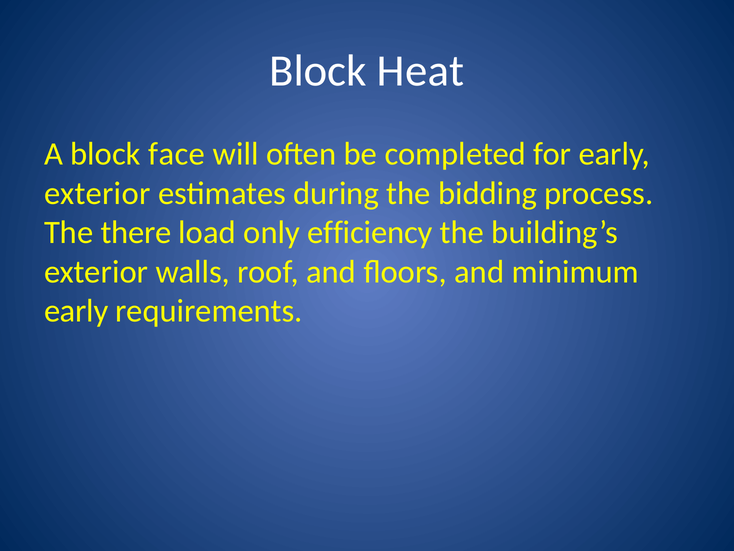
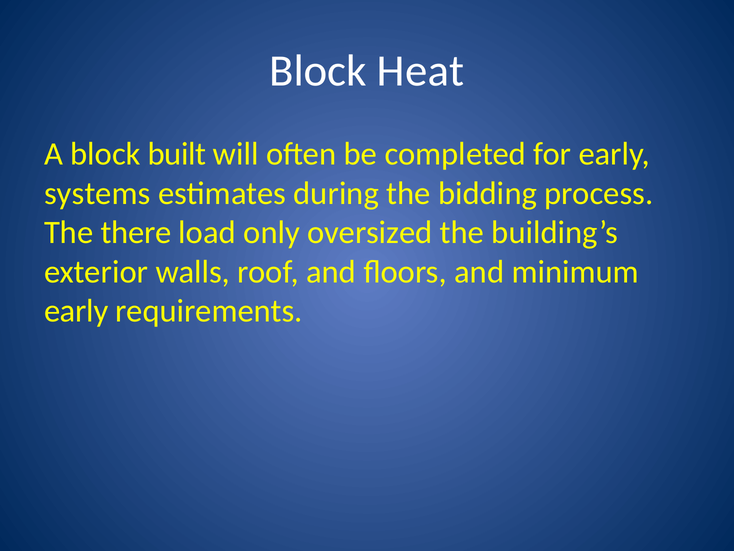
face: face -> built (177, 154)
exterior: exterior -> systems (97, 193)
efficiency: efficiency -> oversized (370, 232)
